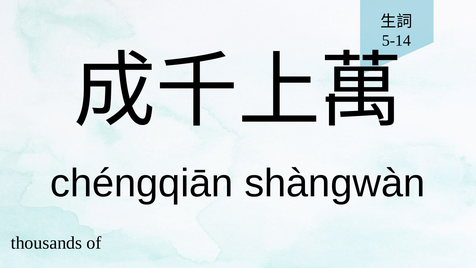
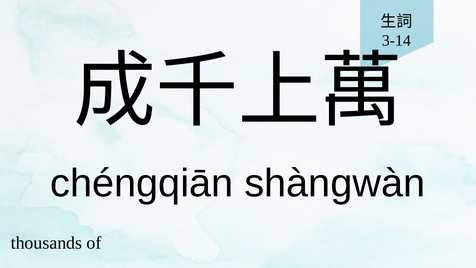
5-14: 5-14 -> 3-14 (396, 41)
